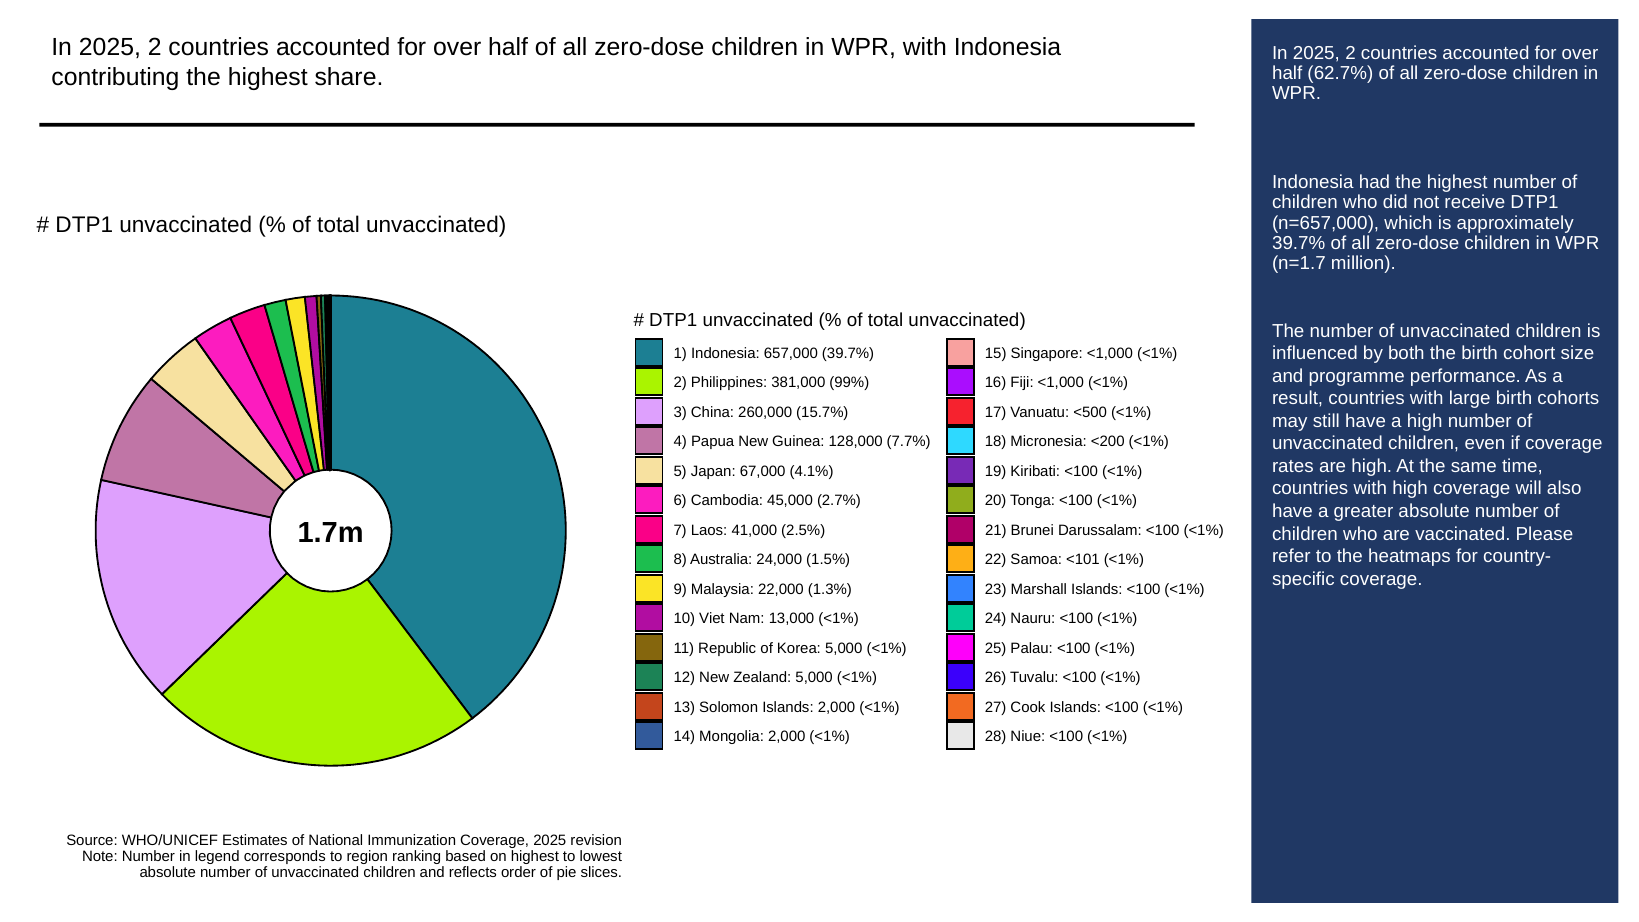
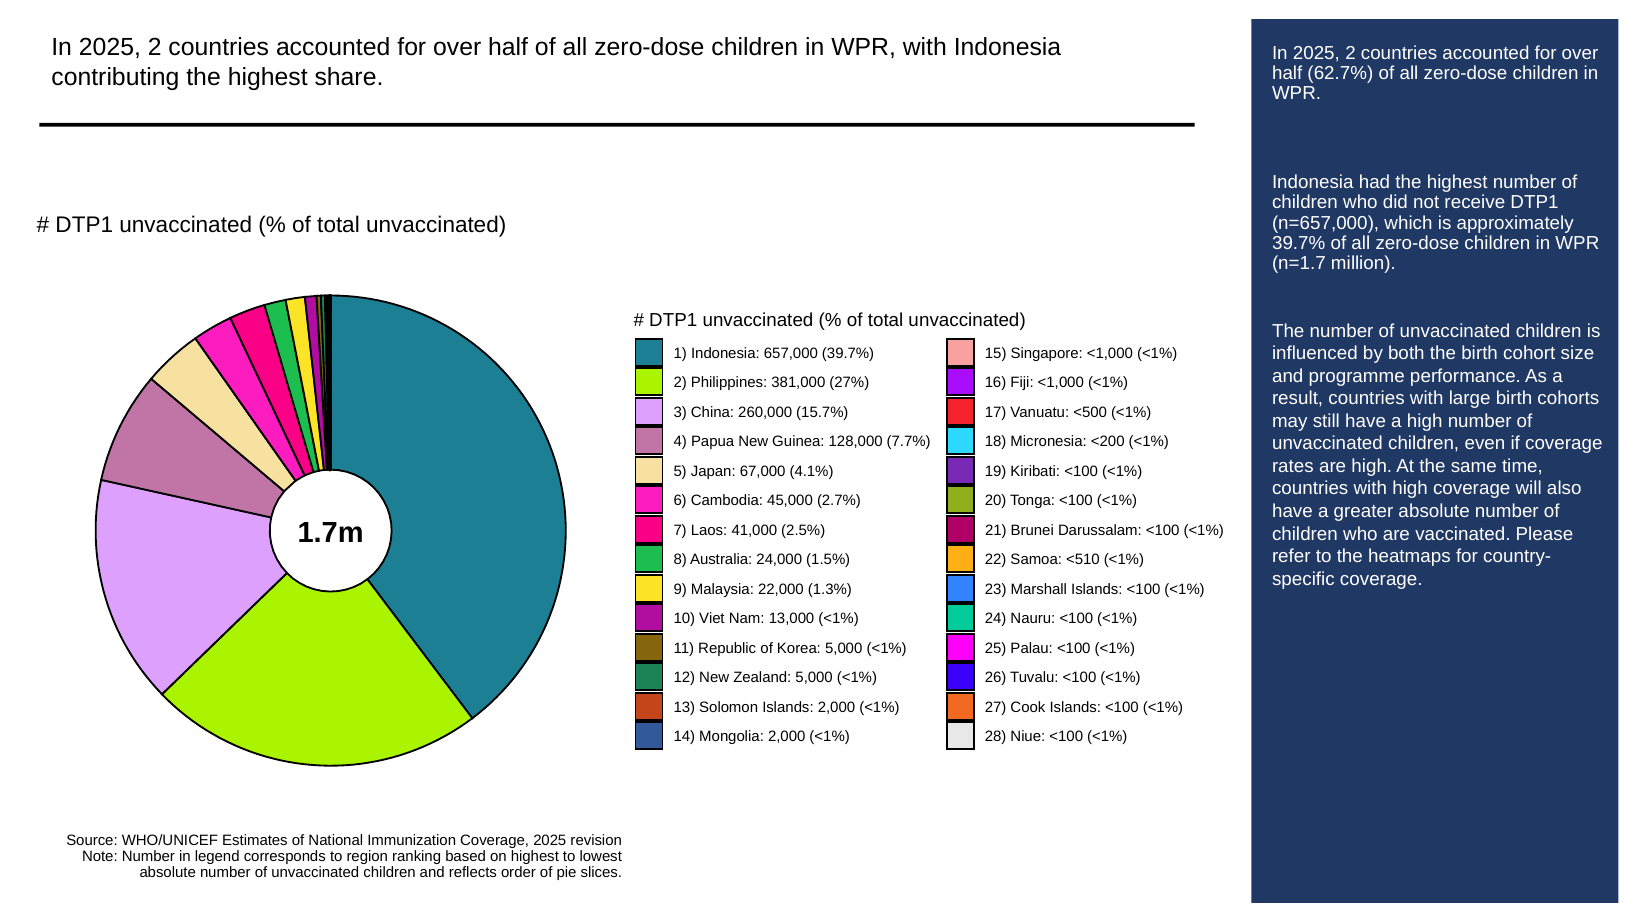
99%: 99% -> 27% (849, 383)
<101: <101 -> <510 (1083, 560)
